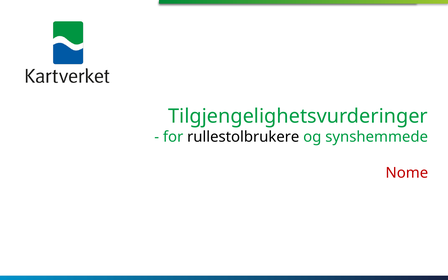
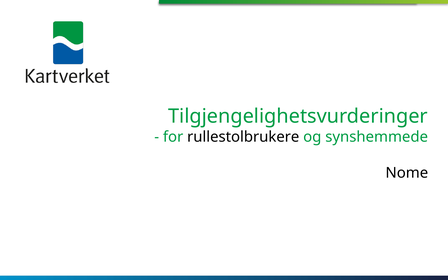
Nome colour: red -> black (407, 173)
